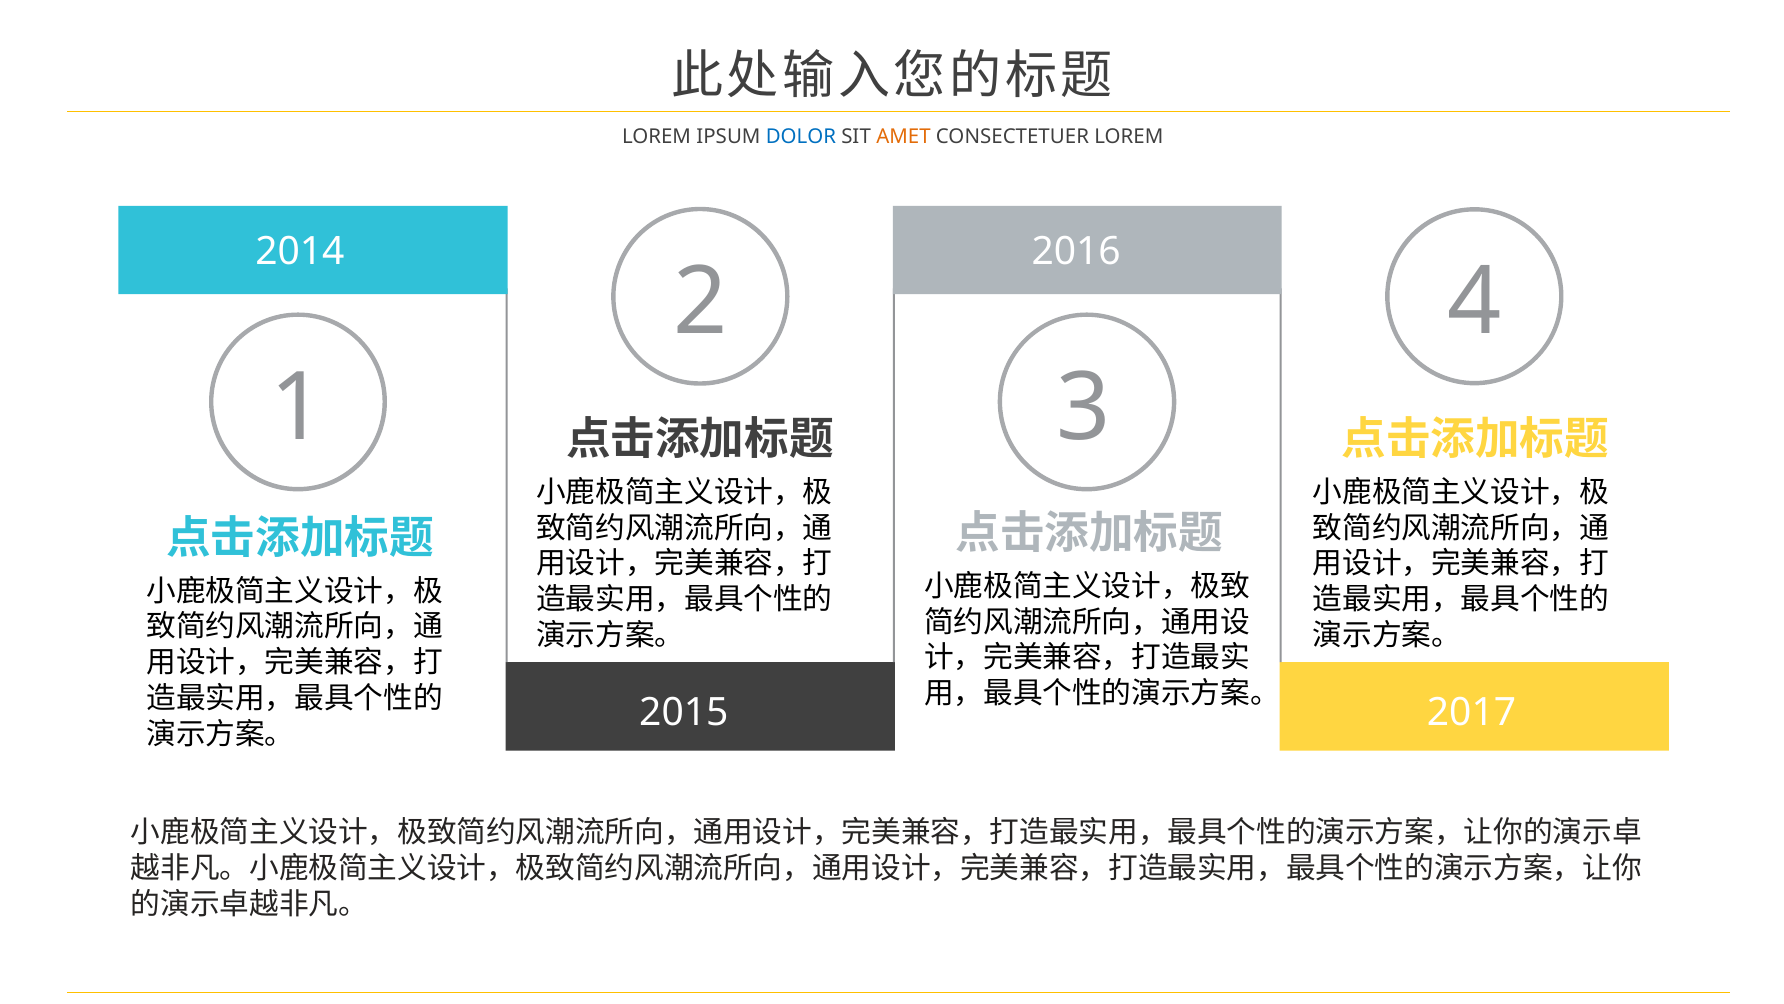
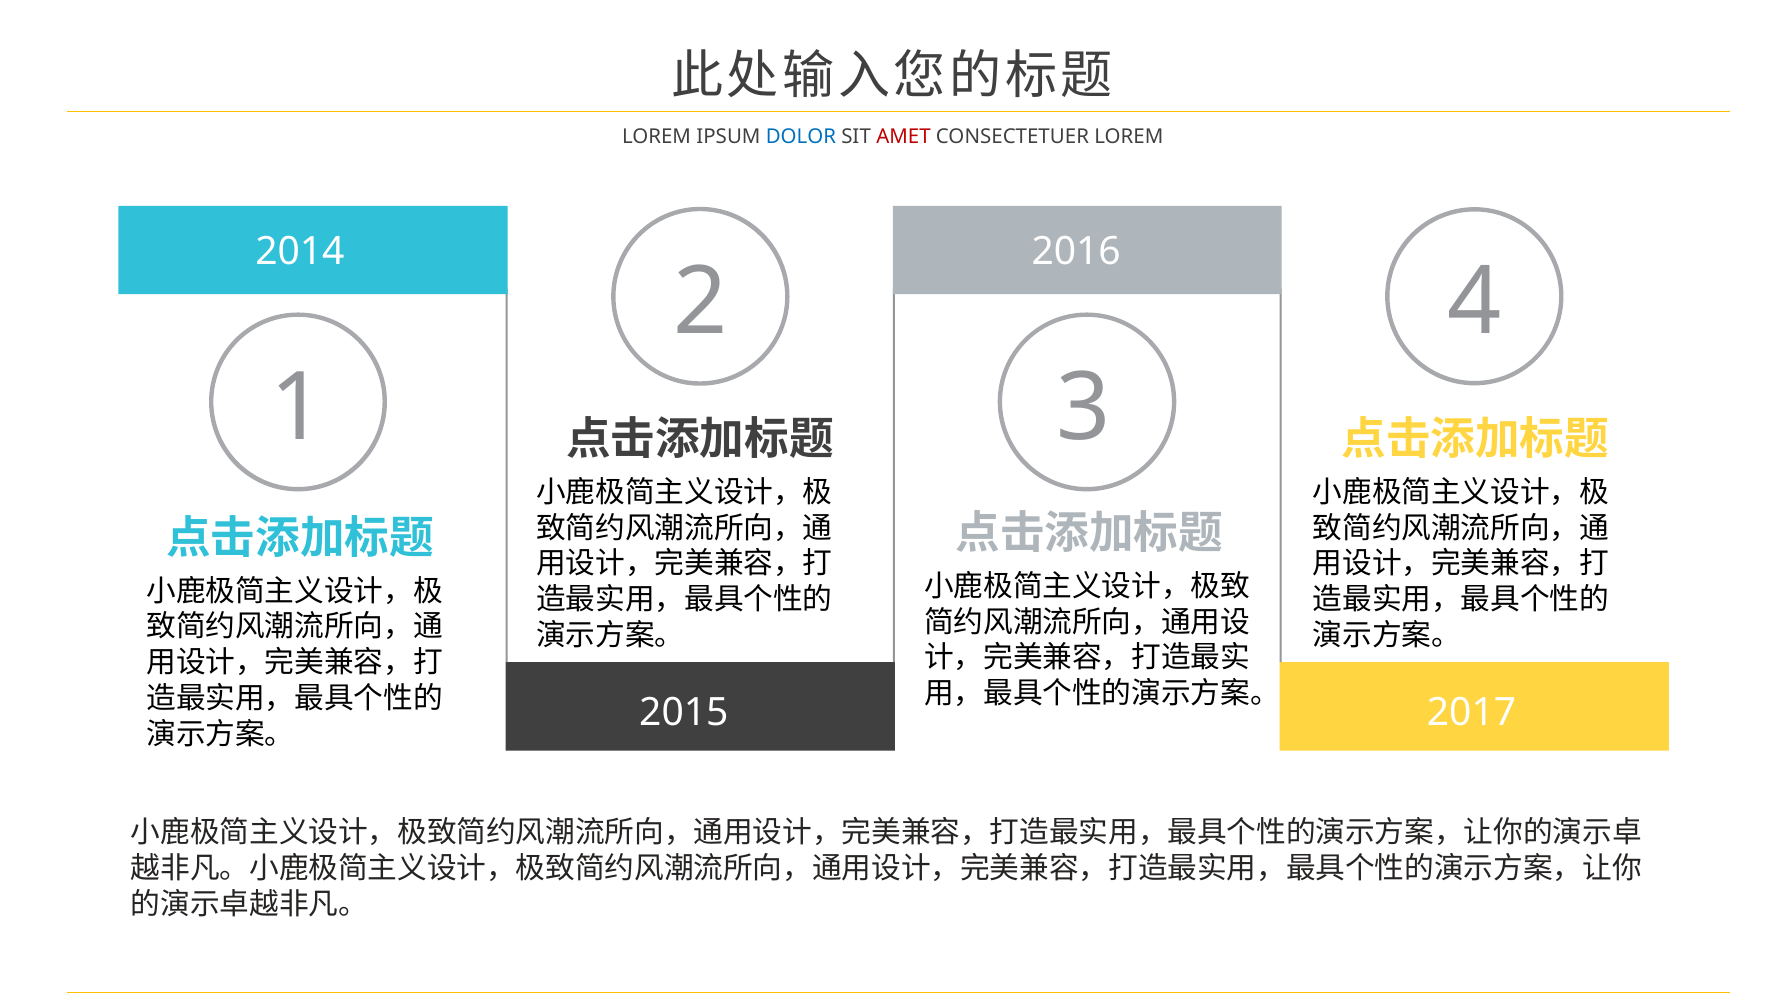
AMET colour: orange -> red (903, 137)
